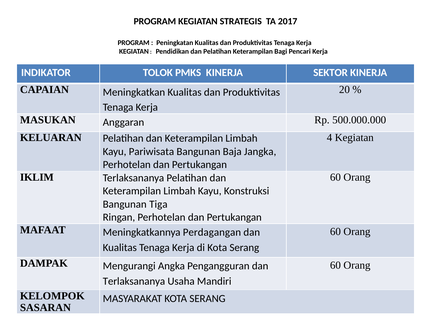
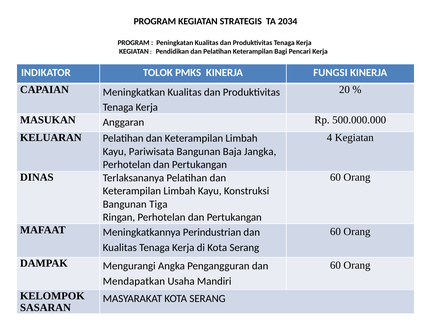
2017: 2017 -> 2034 (288, 21)
SEKTOR: SEKTOR -> FUNGSI (330, 73)
IKLIM: IKLIM -> DINAS (37, 177)
Perdagangan: Perdagangan -> Perindustrian (212, 233)
Terlaksananya: Terlaksananya -> Mendapatkan (134, 281)
